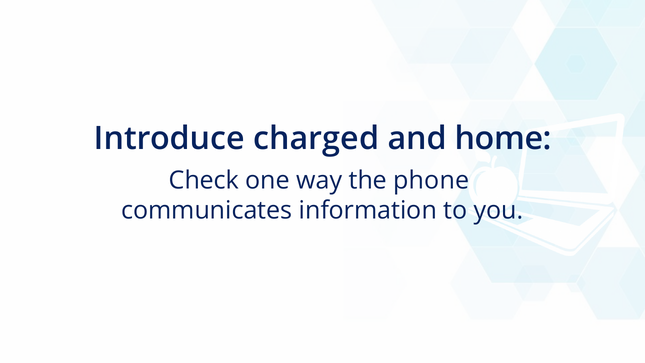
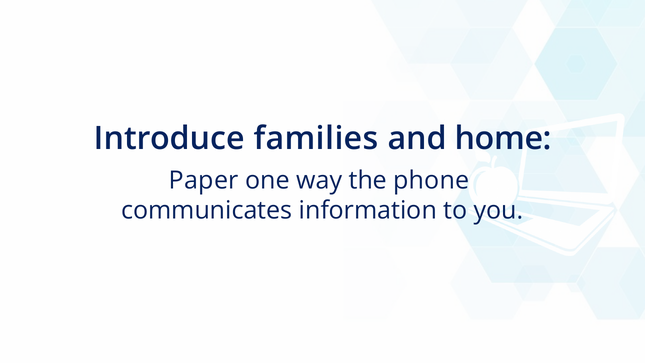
charged: charged -> families (316, 139)
Check: Check -> Paper (204, 180)
